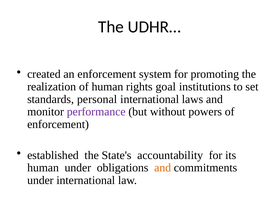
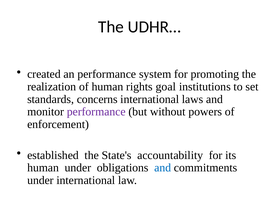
an enforcement: enforcement -> performance (107, 74)
personal: personal -> concerns (97, 99)
and colour: orange -> blue (163, 168)
